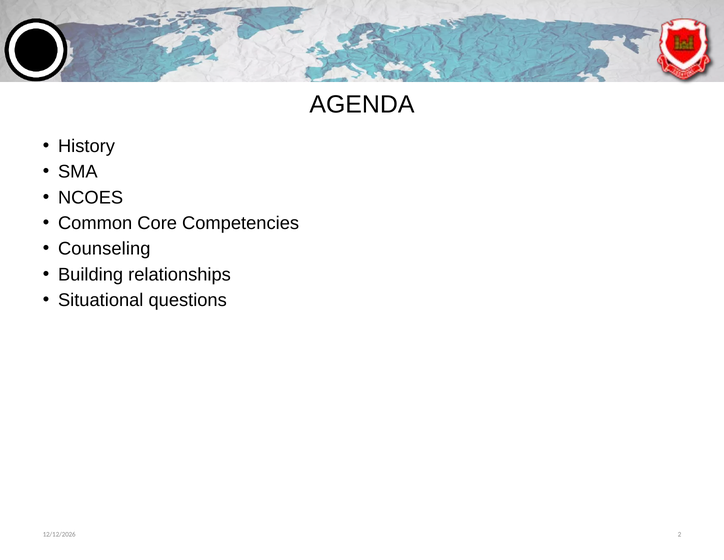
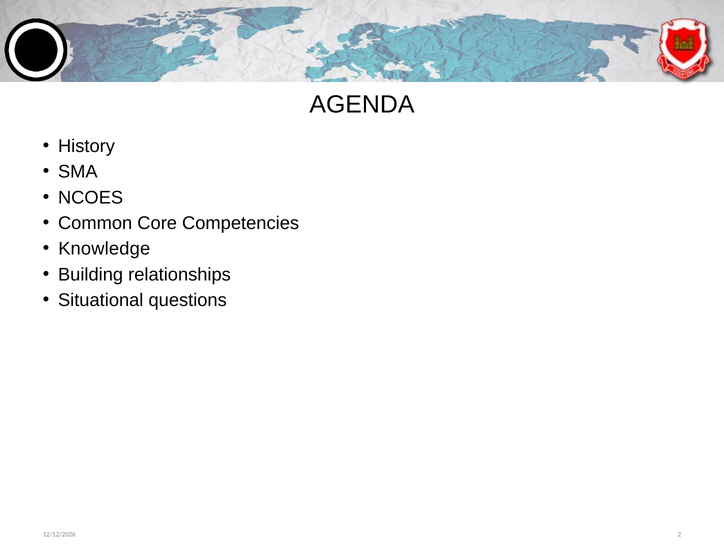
Counseling: Counseling -> Knowledge (104, 249)
